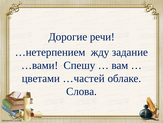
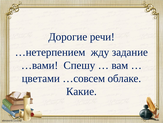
…частей: …частей -> …совсем (84, 78)
Слова: Слова -> Какие (81, 91)
